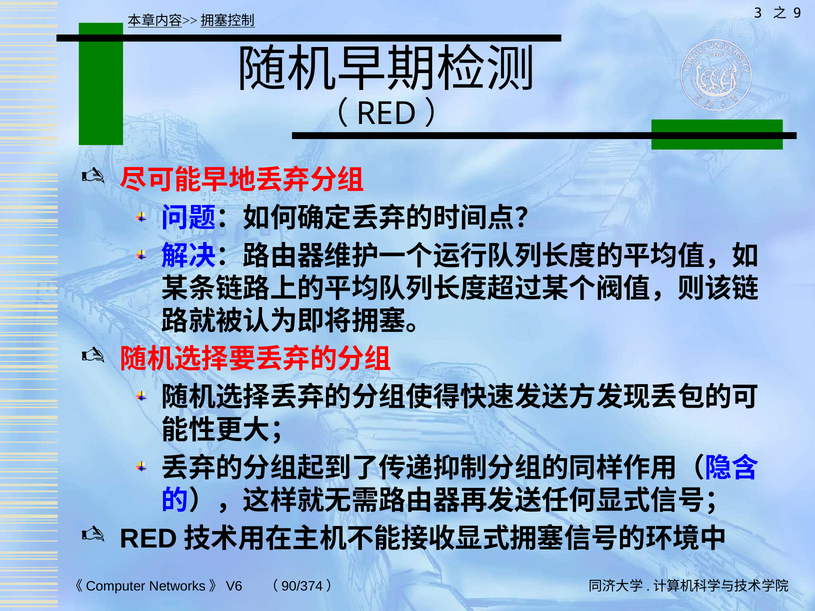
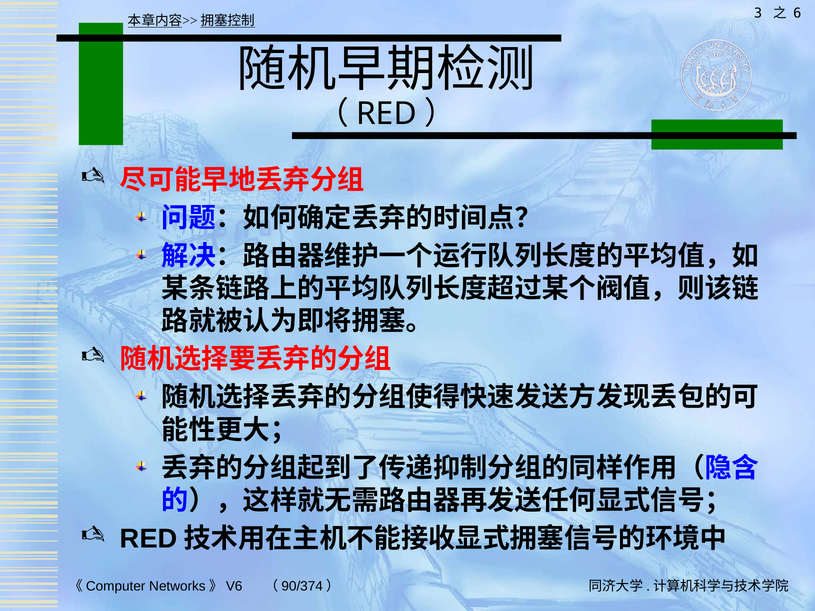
9: 9 -> 6 (797, 13)
